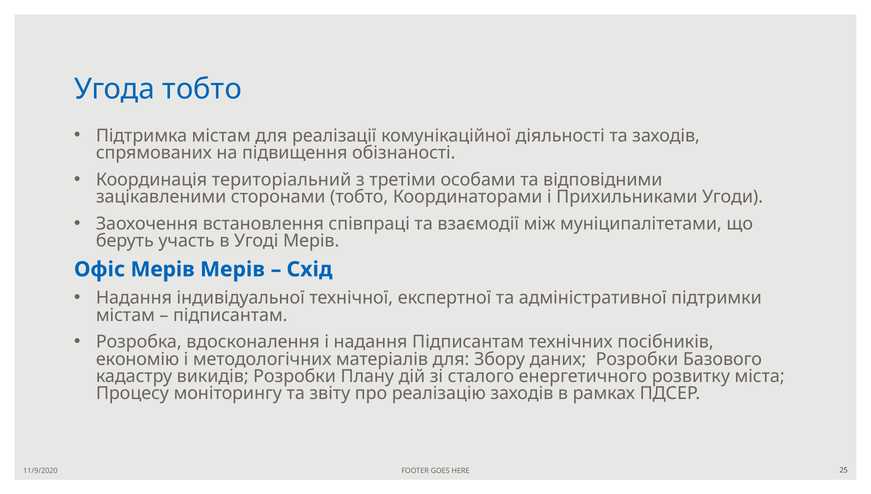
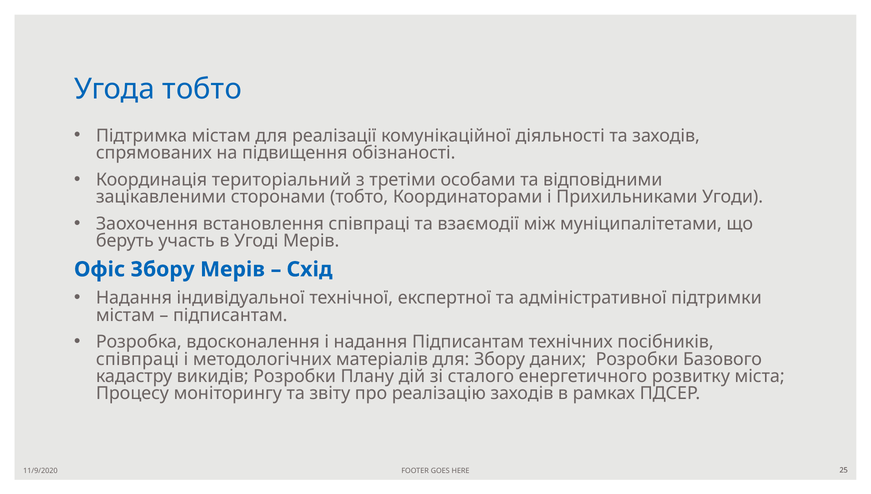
Офіс Мерів: Мерів -> Збору (163, 269)
економію: економію -> співпраці (137, 359)
